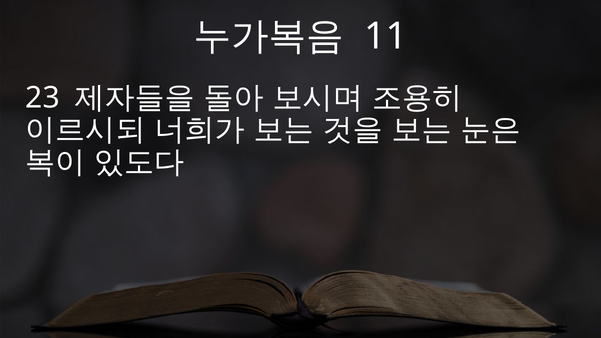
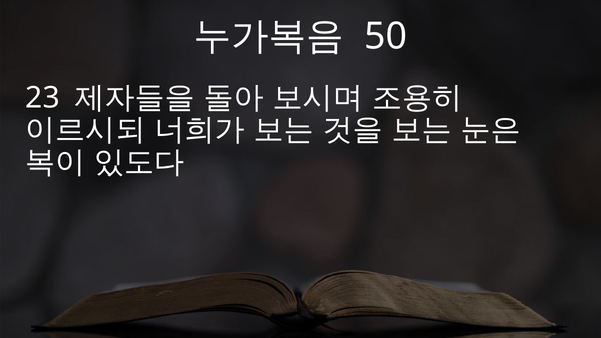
11: 11 -> 50 (386, 36)
